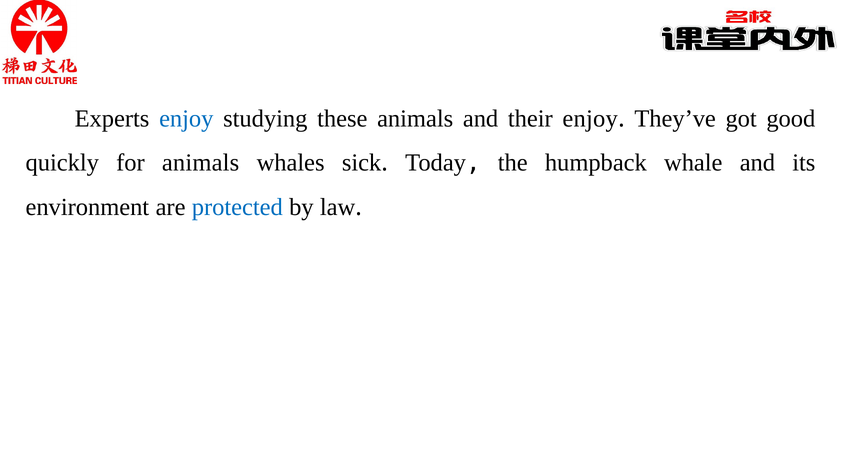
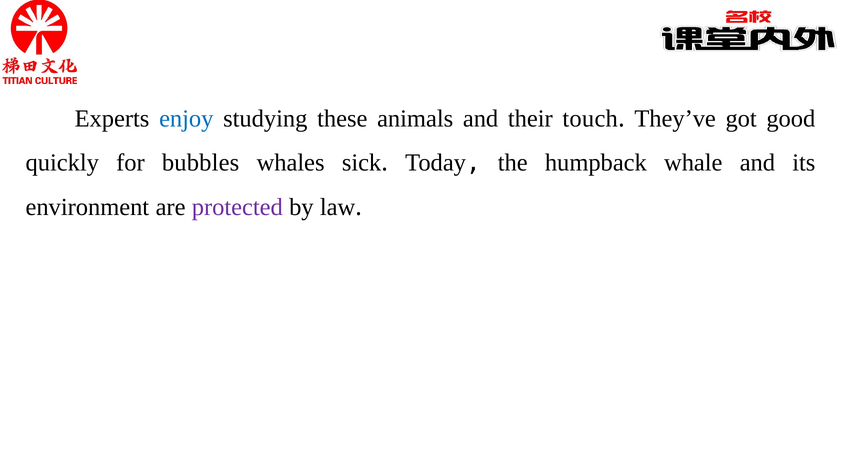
their enjoy: enjoy -> touch (590, 119)
for animals: animals -> bubbles (201, 163)
protected colour: blue -> purple (237, 207)
